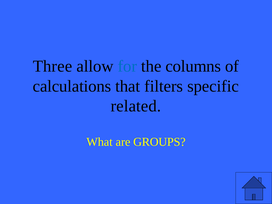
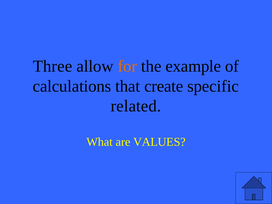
for colour: blue -> orange (127, 66)
columns: columns -> example (193, 66)
filters: filters -> create (164, 86)
GROUPS: GROUPS -> VALUES (159, 142)
